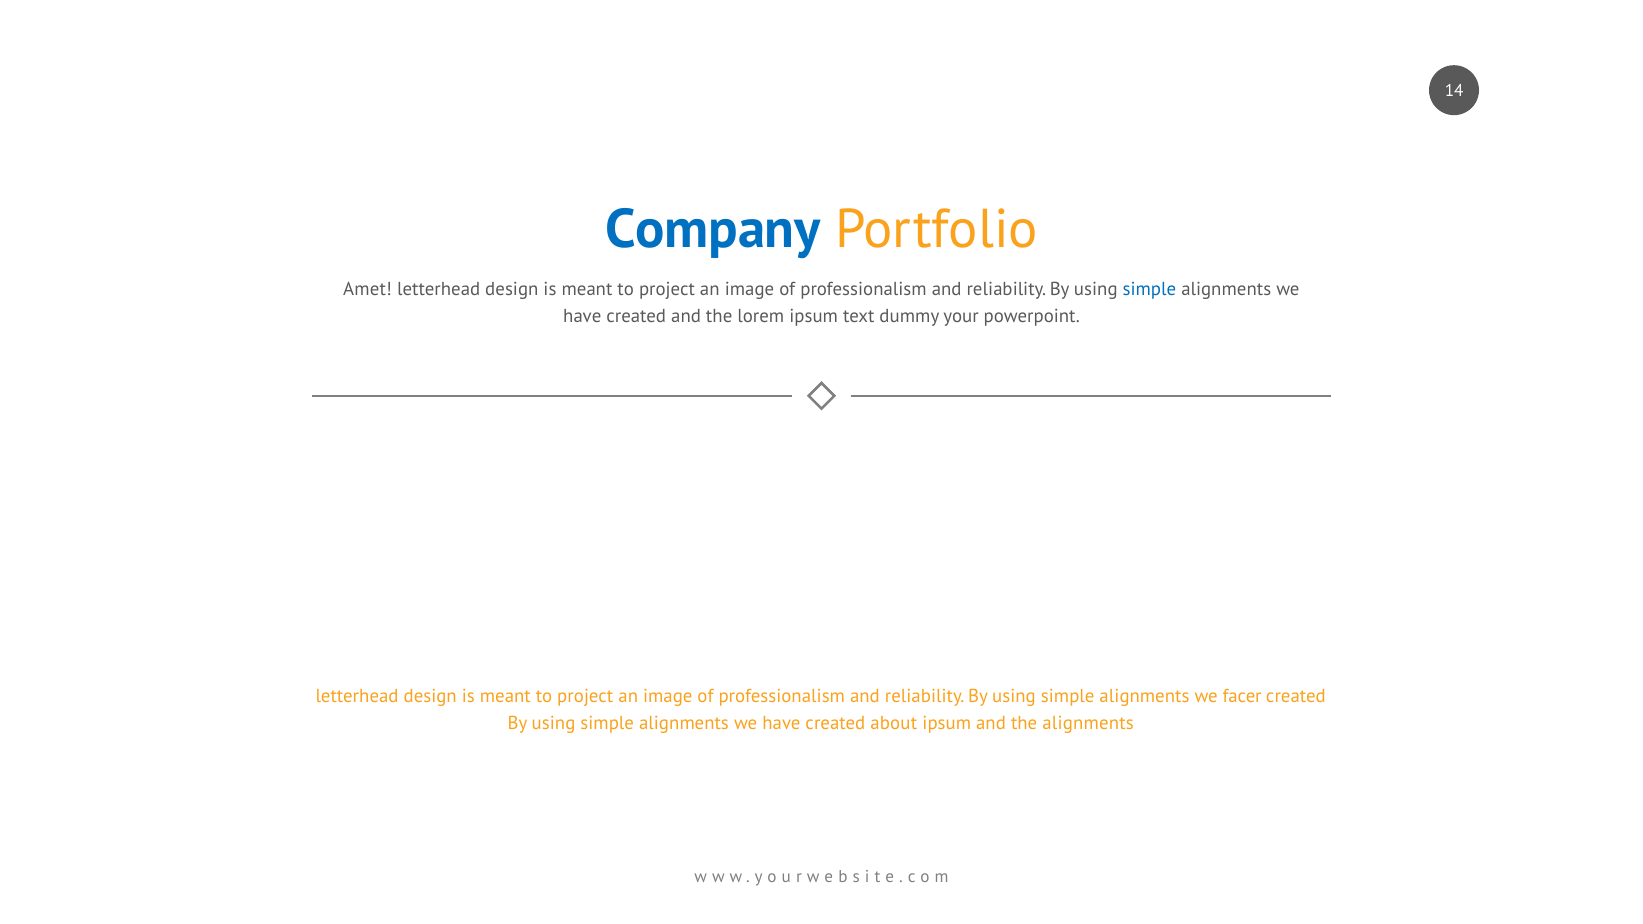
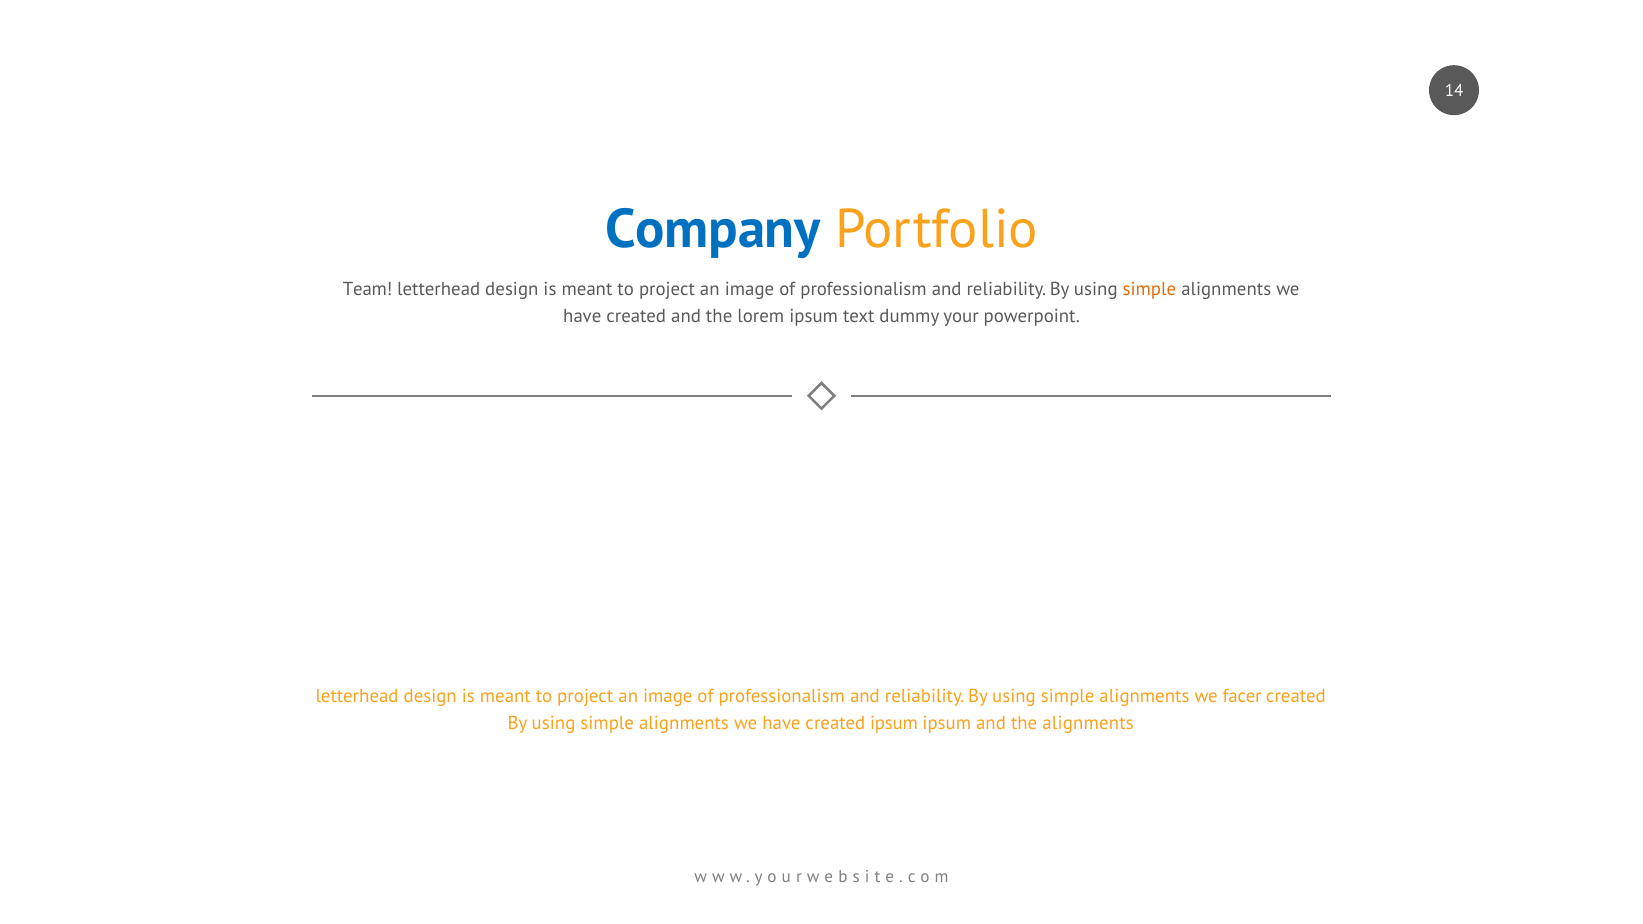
Amet: Amet -> Team (368, 290)
simple colour: blue -> orange (1149, 290)
created about: about -> ipsum (894, 723)
